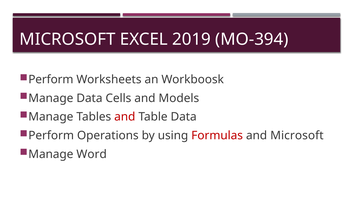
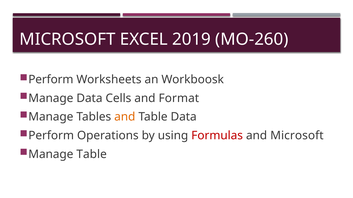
MO-394: MO-394 -> MO-260 (252, 39)
Models: Models -> Format (179, 99)
and colour: red -> orange (125, 117)
Manage Word: Word -> Table (92, 155)
